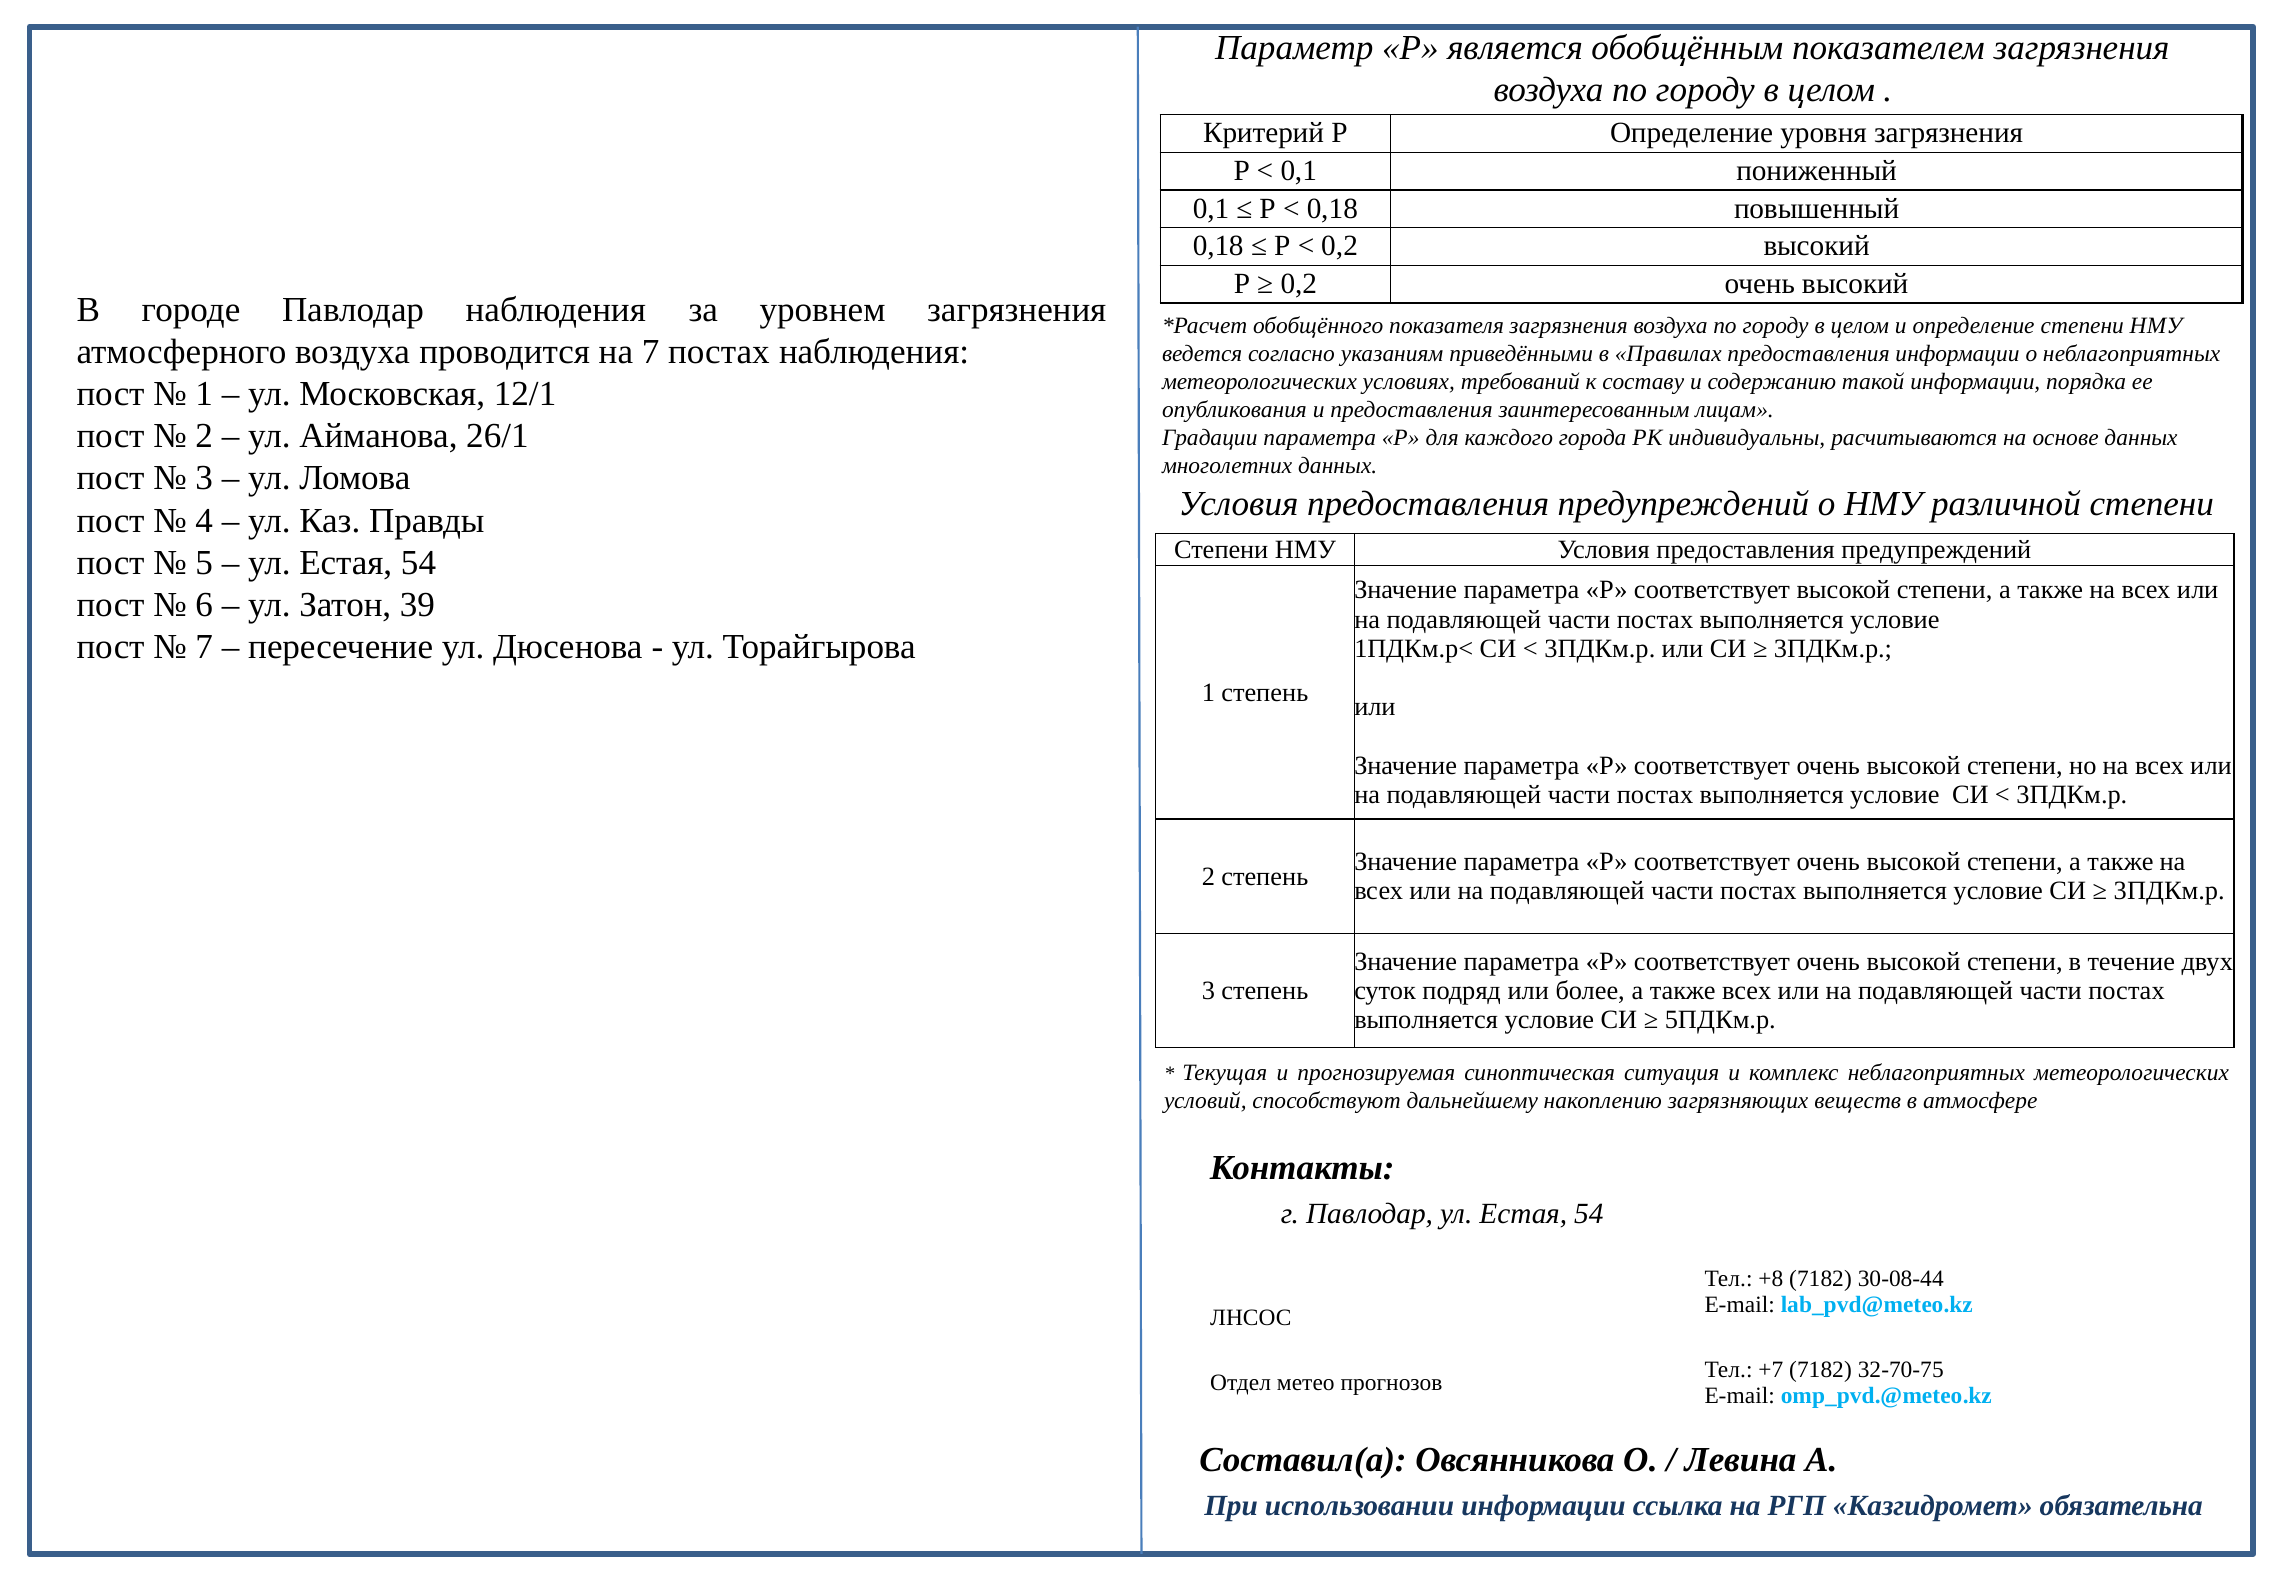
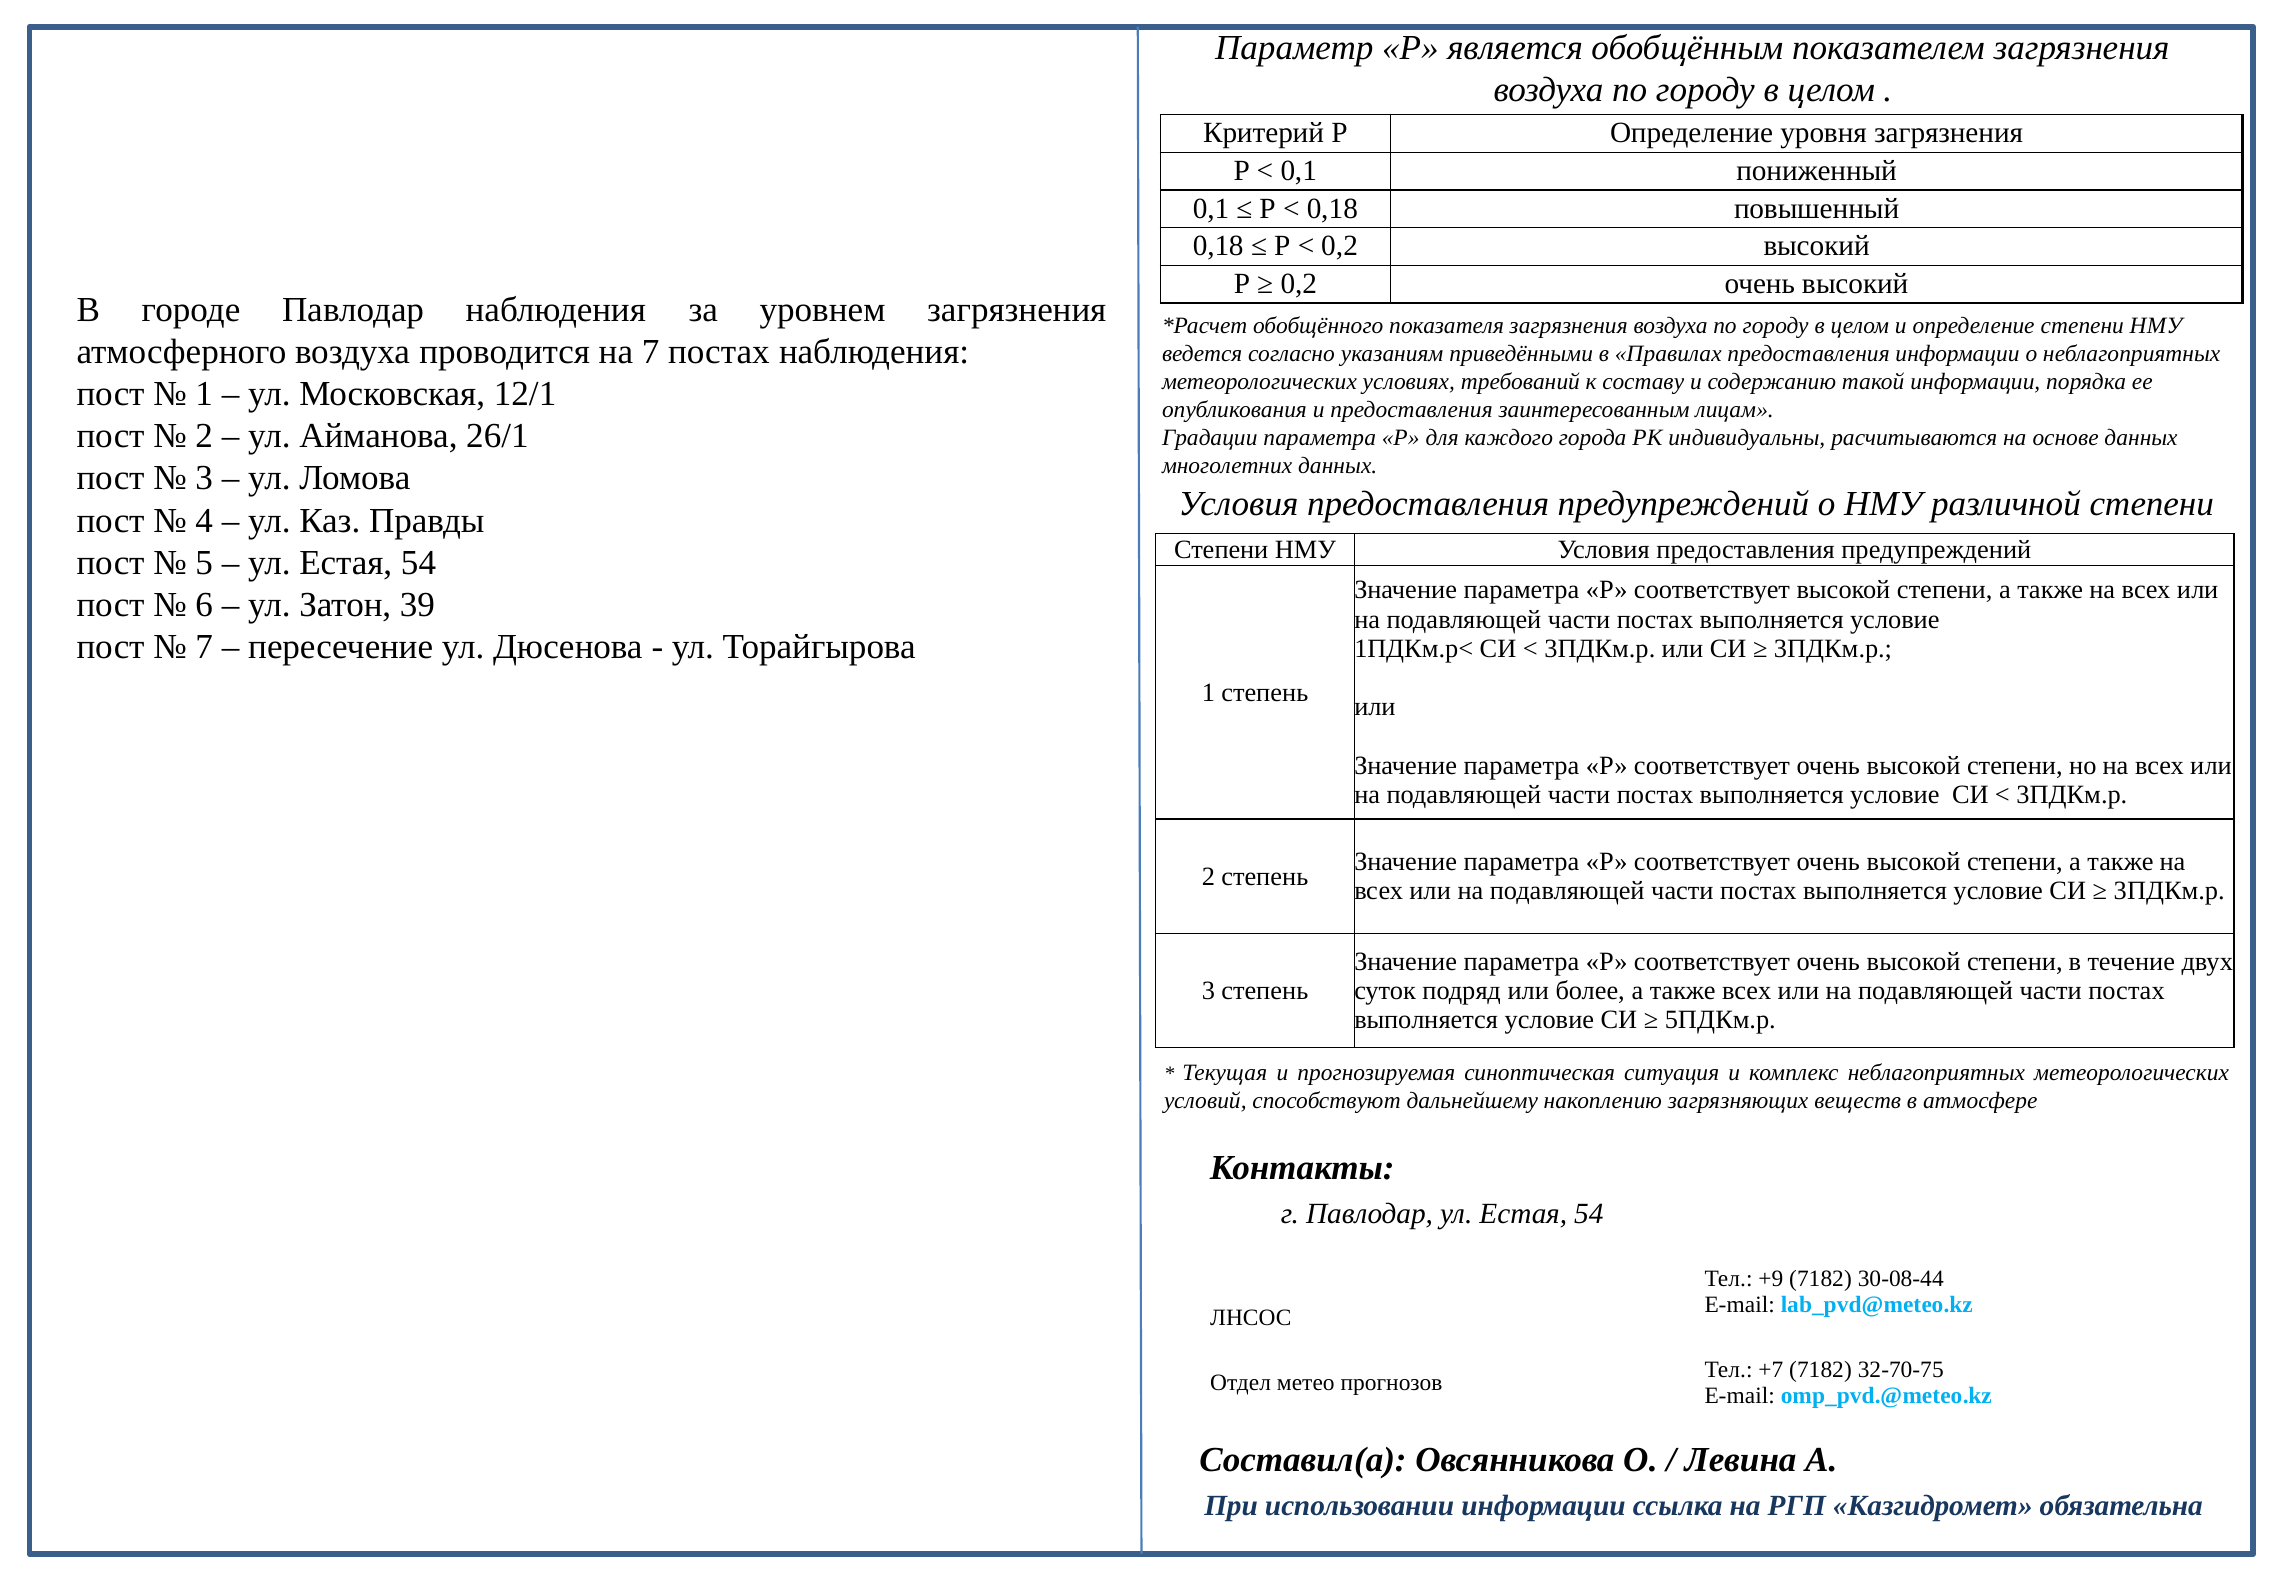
+8: +8 -> +9 (1771, 1278)
